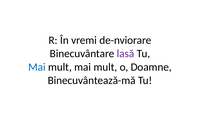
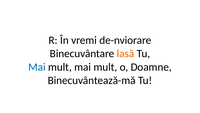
lasă colour: purple -> orange (126, 53)
